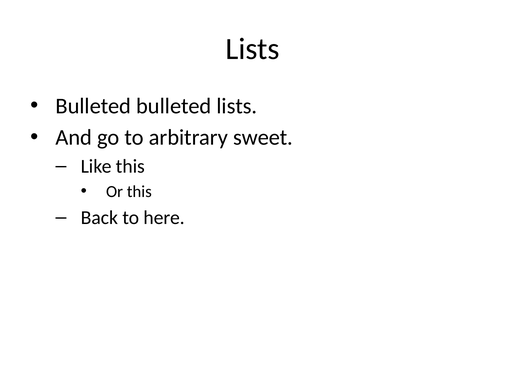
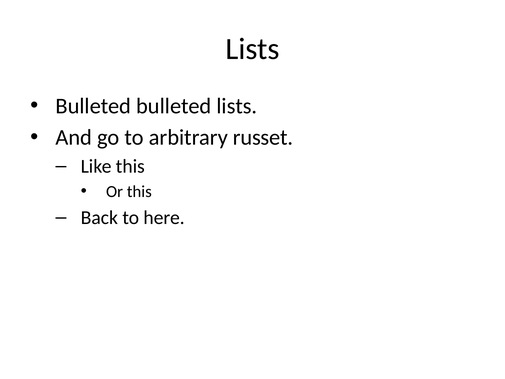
sweet: sweet -> russet (263, 137)
